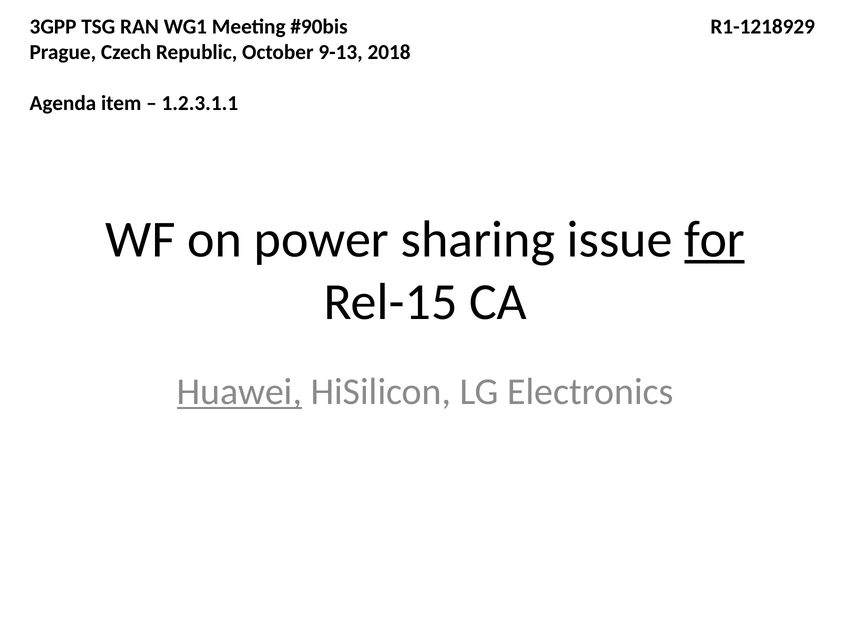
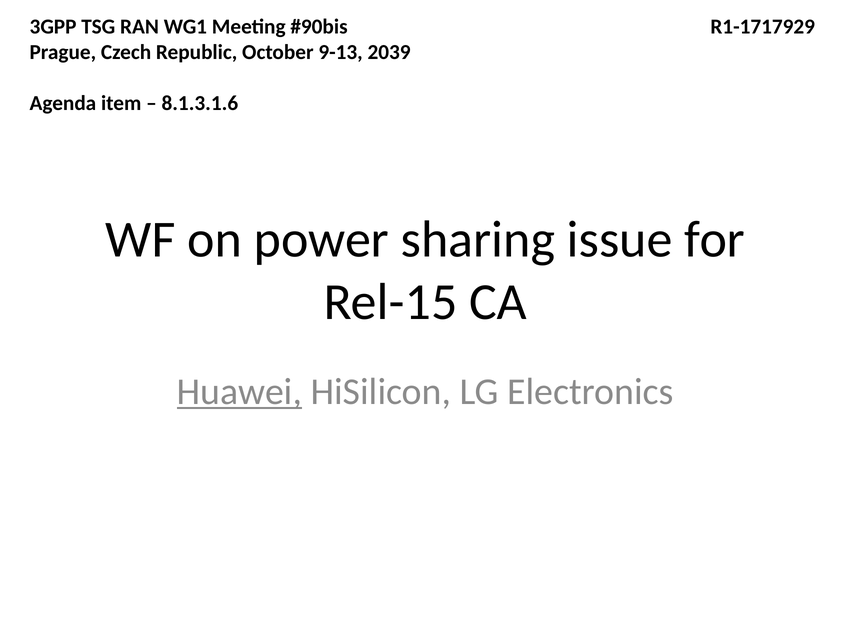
R1-1218929: R1-1218929 -> R1-1717929 (763, 27)
2018: 2018 -> 2039 (389, 52)
1.2.3.1.1: 1.2.3.1.1 -> 8.1.3.1.6 (200, 103)
for underline: present -> none (715, 239)
